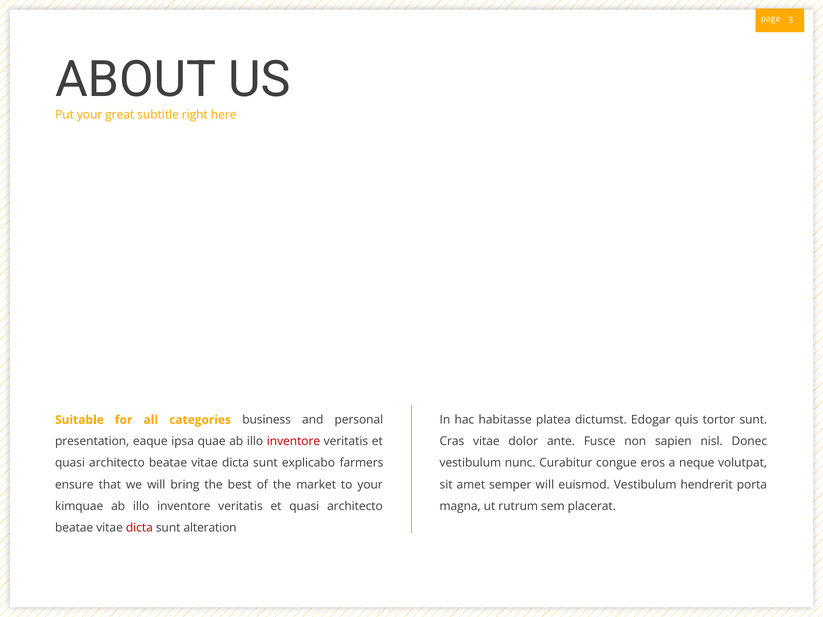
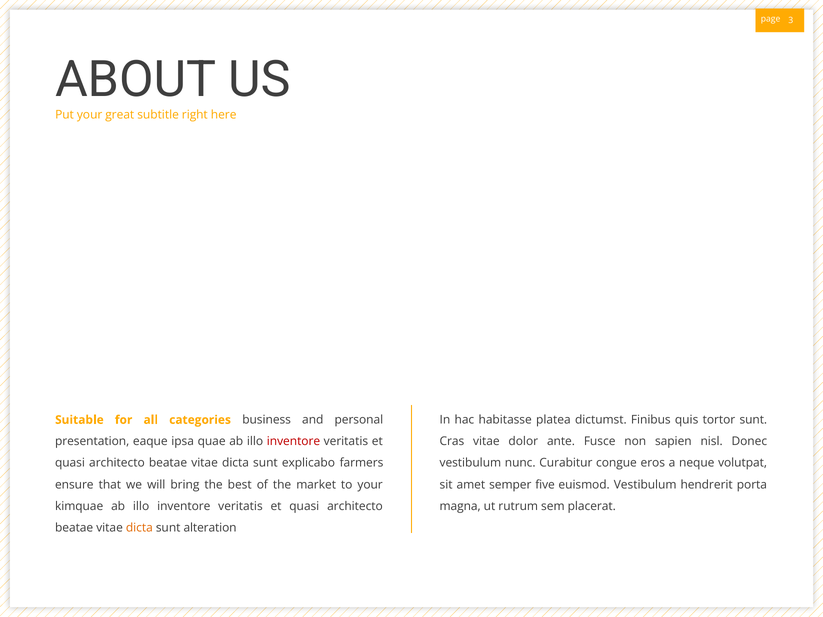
Edogar: Edogar -> Finibus (651, 420)
semper will: will -> five (545, 485)
dicta colour: red -> orange (139, 528)
